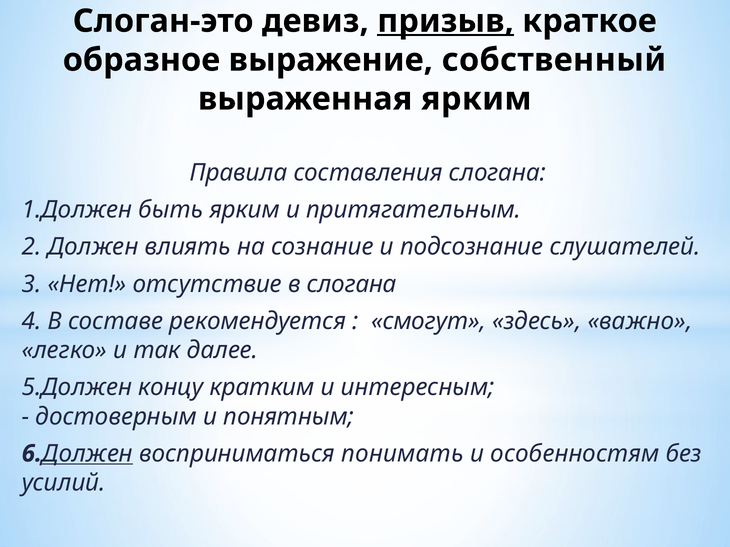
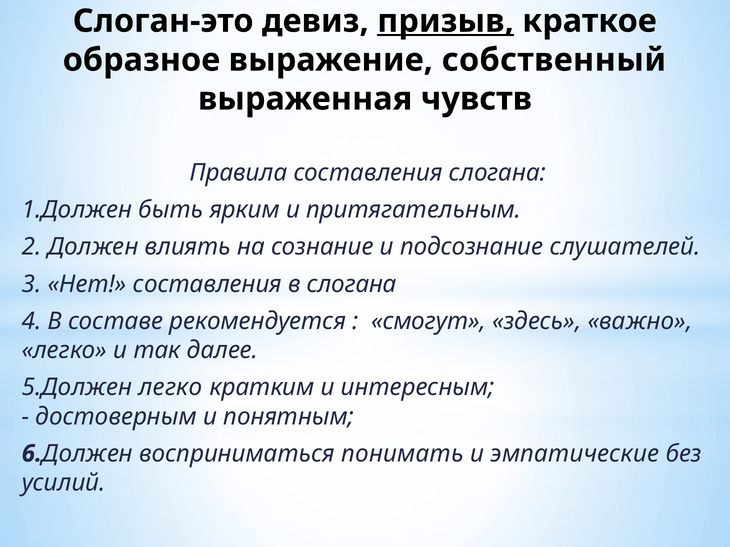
выраженная ярким: ярким -> чувств (476, 99)
Нет отсутствие: отсутствие -> составления (207, 284)
5.Должен концу: концу -> легко (171, 388)
Должен underline: present -> none (87, 454)
особенностям: особенностям -> эмпатические (575, 454)
